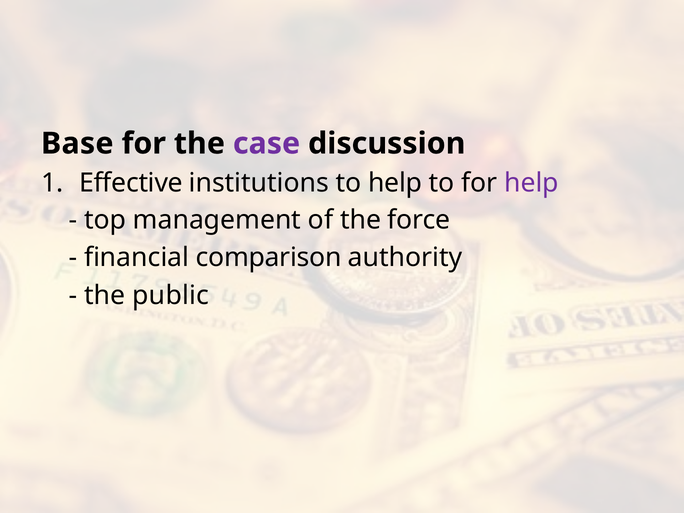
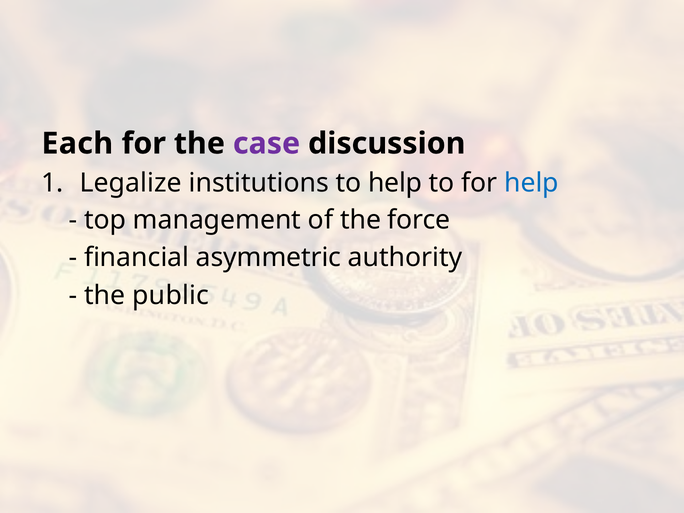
Base: Base -> Each (77, 143)
Effective: Effective -> Legalize (131, 183)
help colour: purple -> blue (532, 183)
comparison: comparison -> asymmetric (269, 257)
